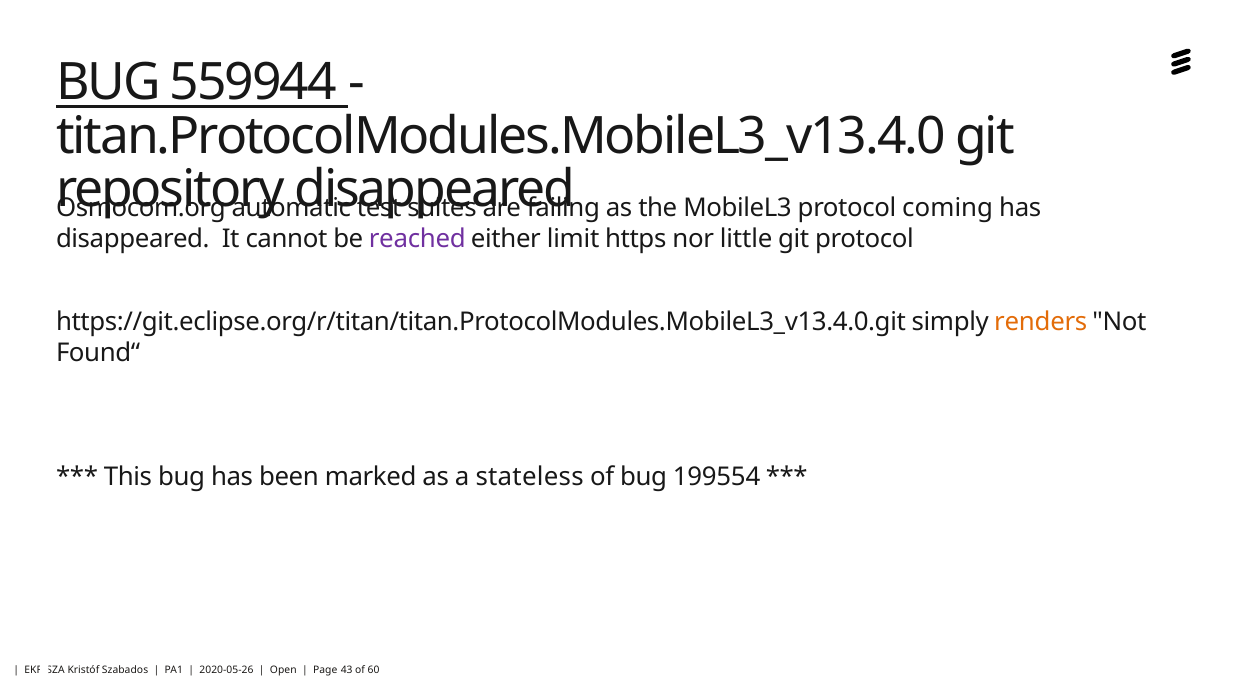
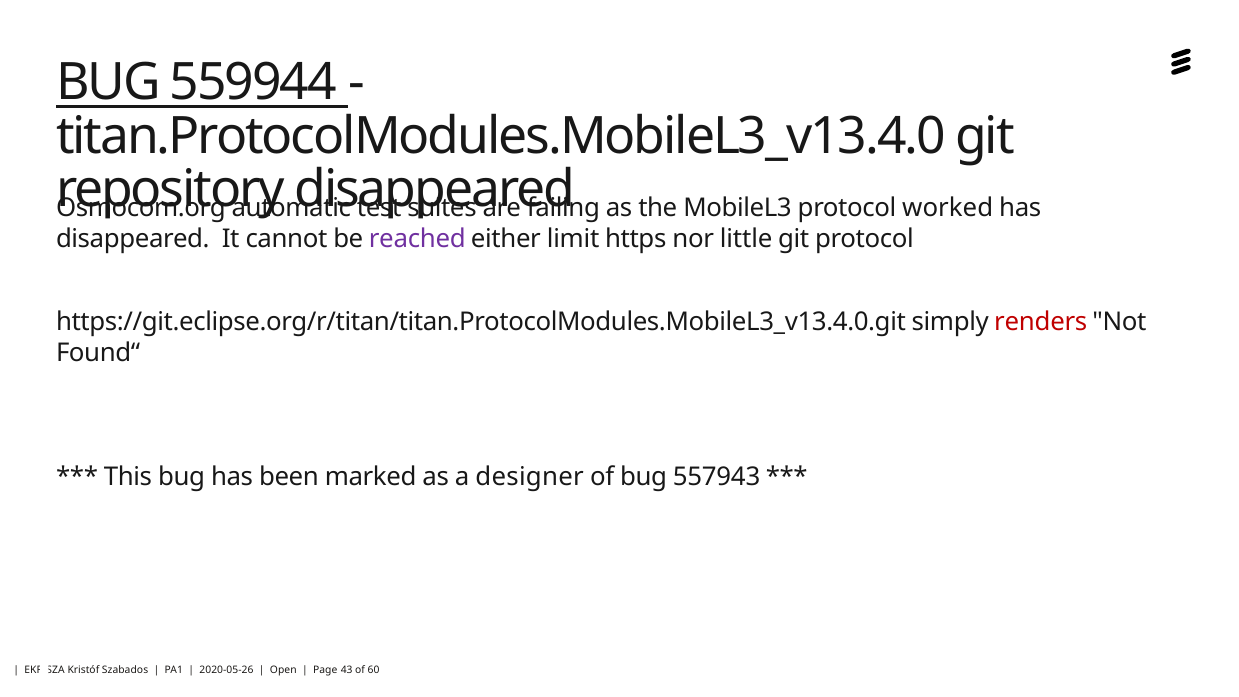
coming: coming -> worked (948, 208)
renders colour: orange -> red (1041, 322)
stateless: stateless -> designer (530, 477)
199554: 199554 -> 557943 (717, 477)
